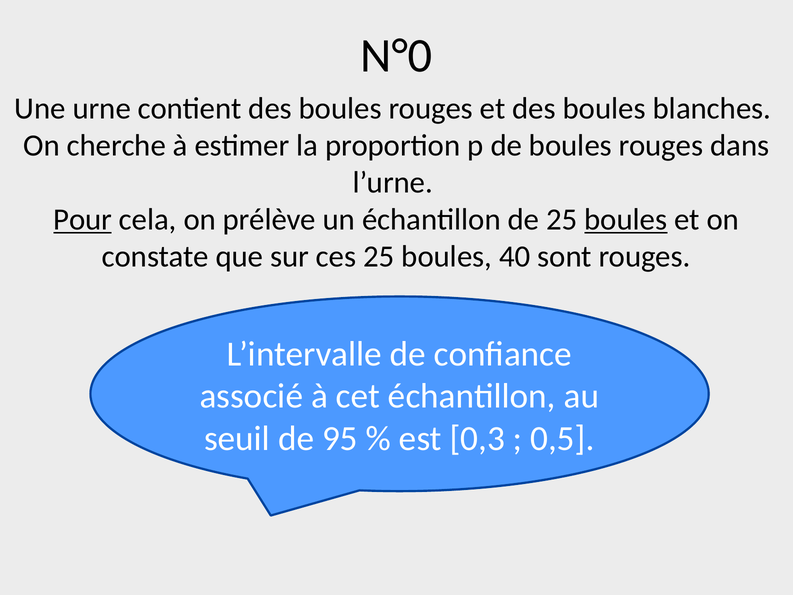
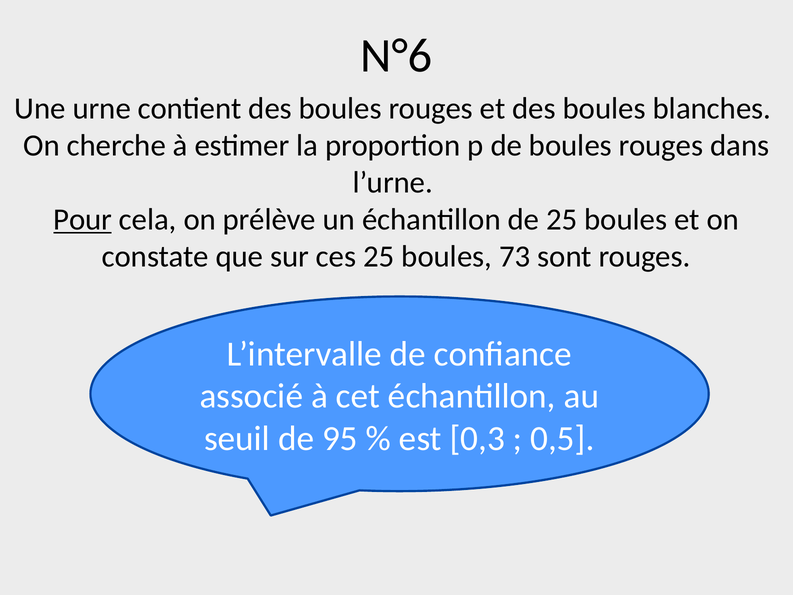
N°0: N°0 -> N°6 (396, 56)
boules underline: present -> none (626, 219)
40: 40 -> 73 (515, 256)
